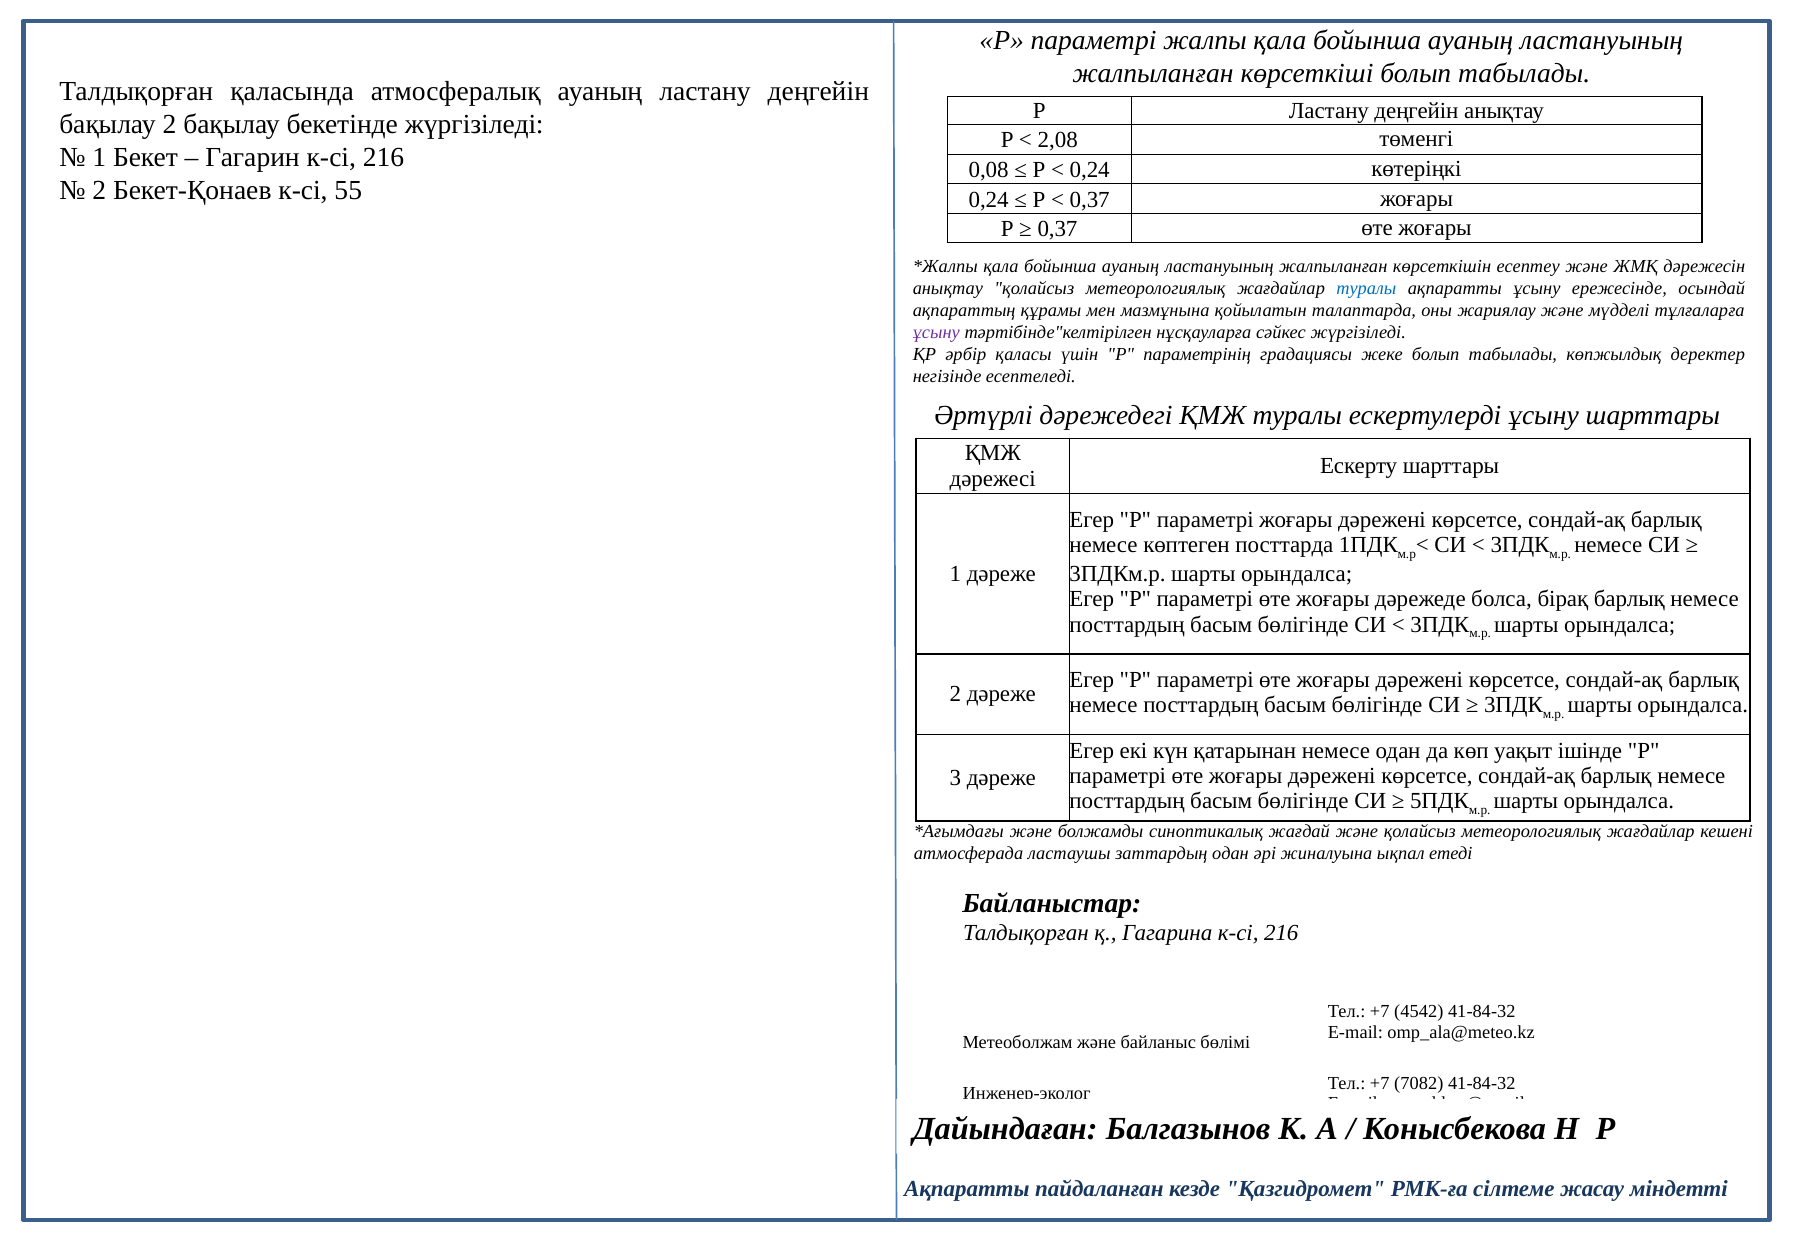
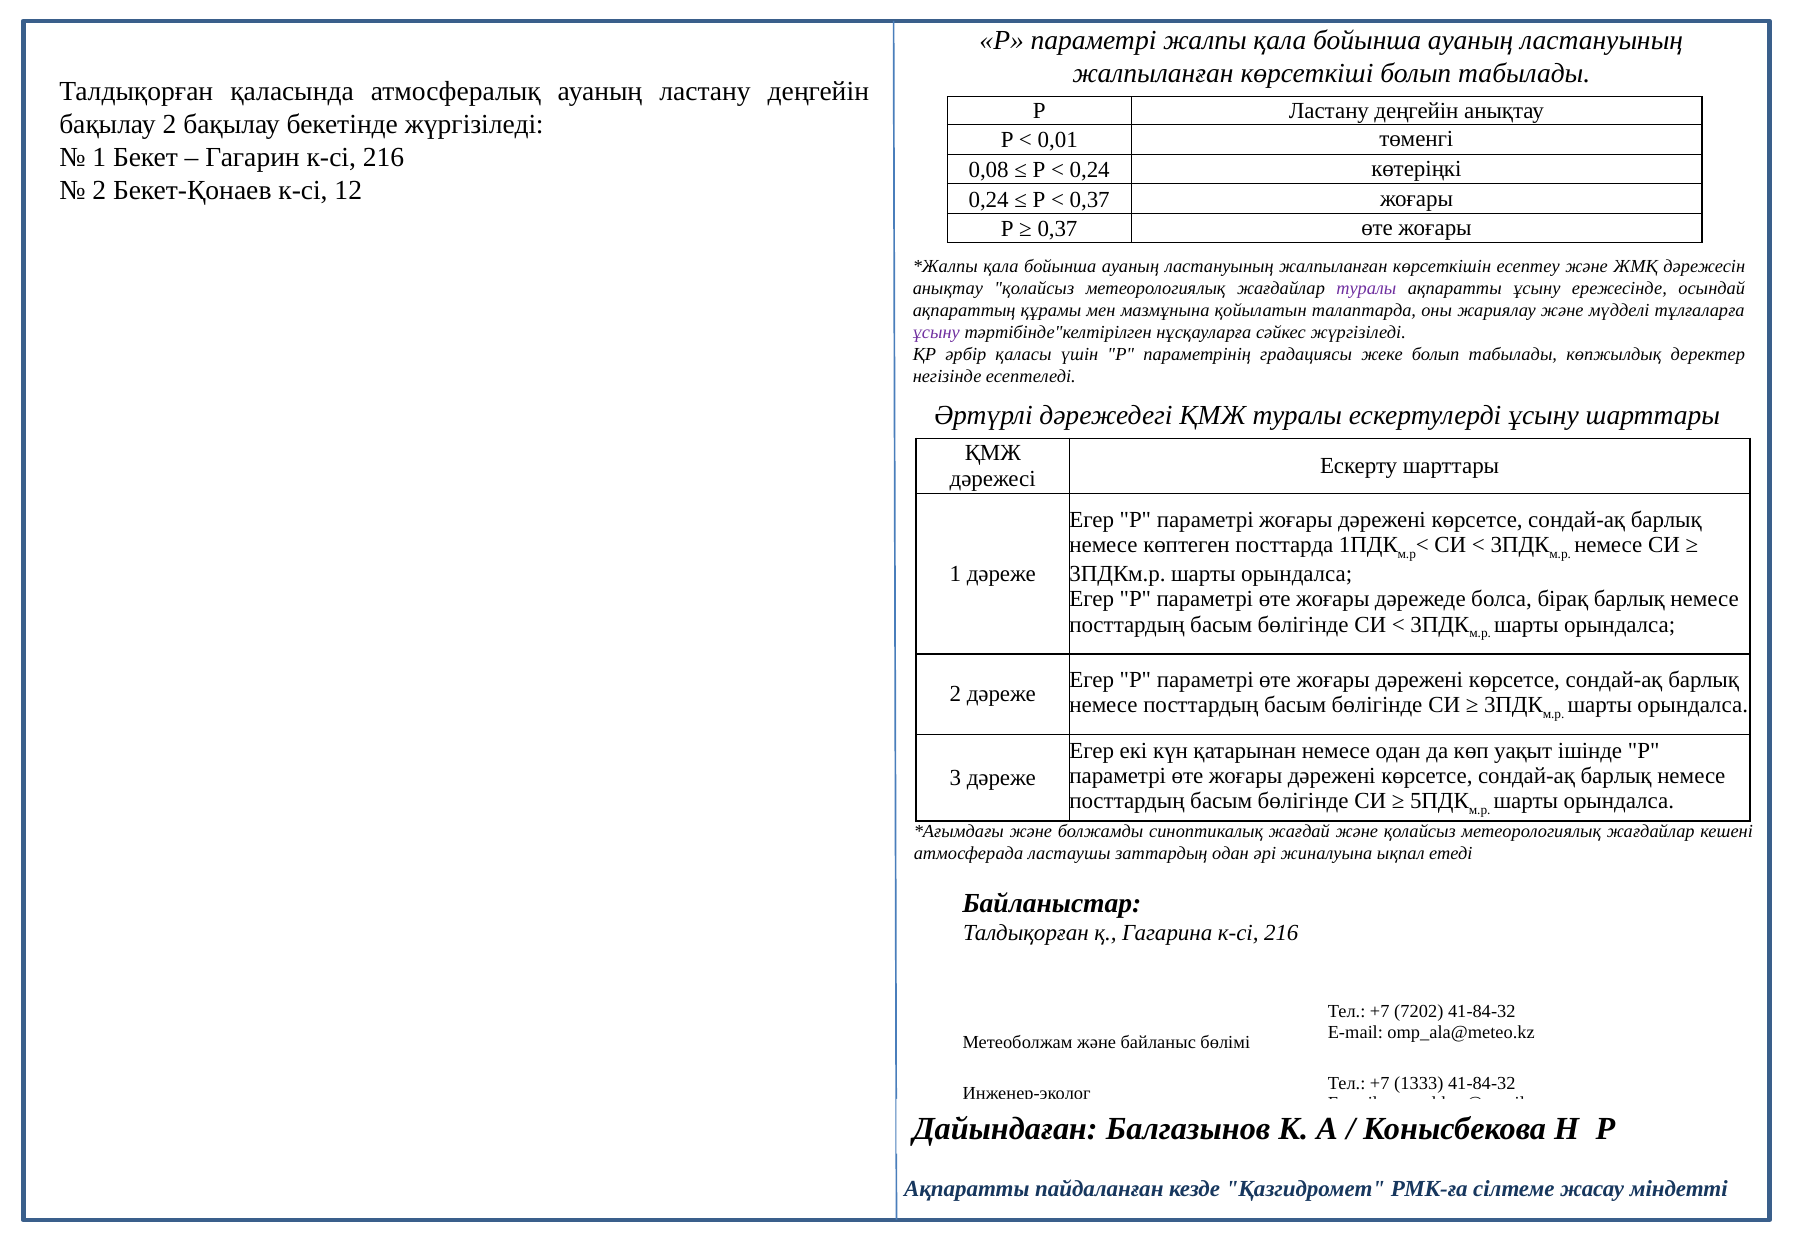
2,08: 2,08 -> 0,01 (1058, 140)
55: 55 -> 12 (348, 190)
туралы colour: blue -> purple (1366, 288)
4542: 4542 -> 7202 (1419, 1012)
7082: 7082 -> 1333 (1419, 1084)
